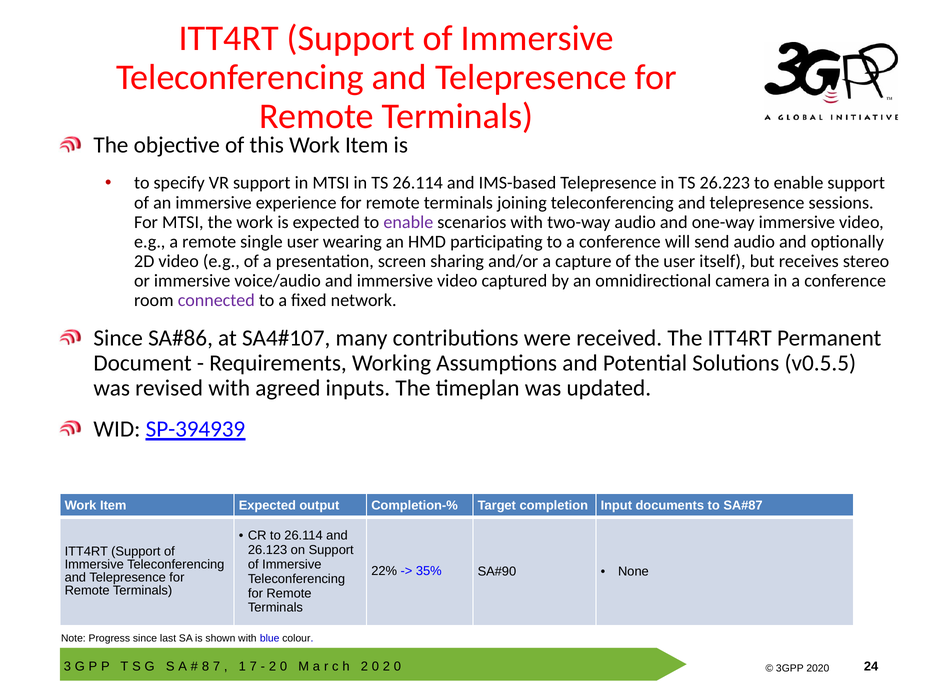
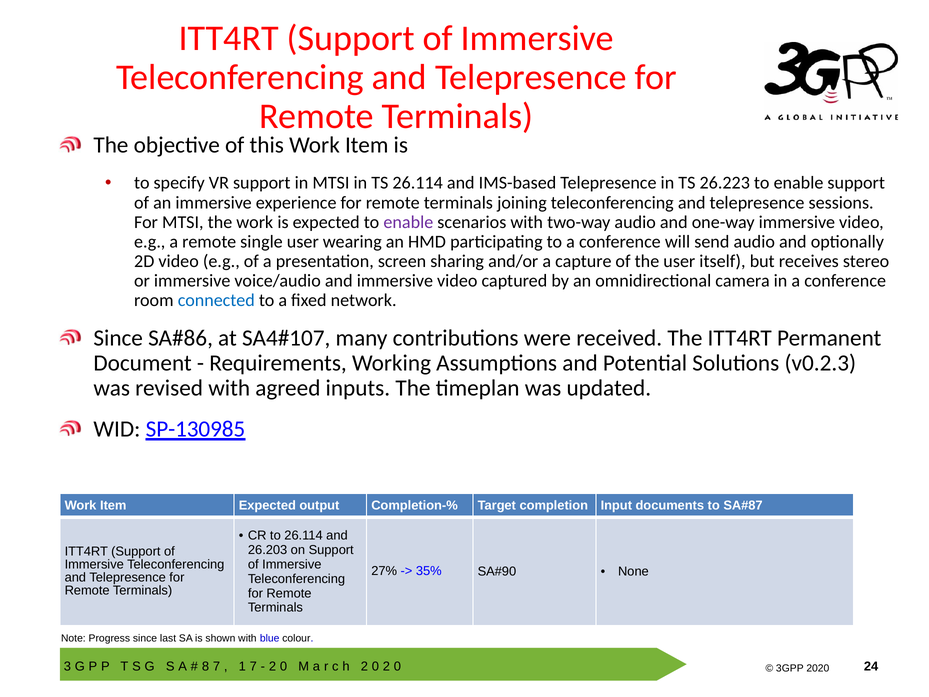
connected colour: purple -> blue (216, 300)
v0.5.5: v0.5.5 -> v0.2.3 (820, 363)
SP-394939: SP-394939 -> SP-130985 (195, 429)
26.123: 26.123 -> 26.203 (268, 550)
22%: 22% -> 27% (384, 571)
